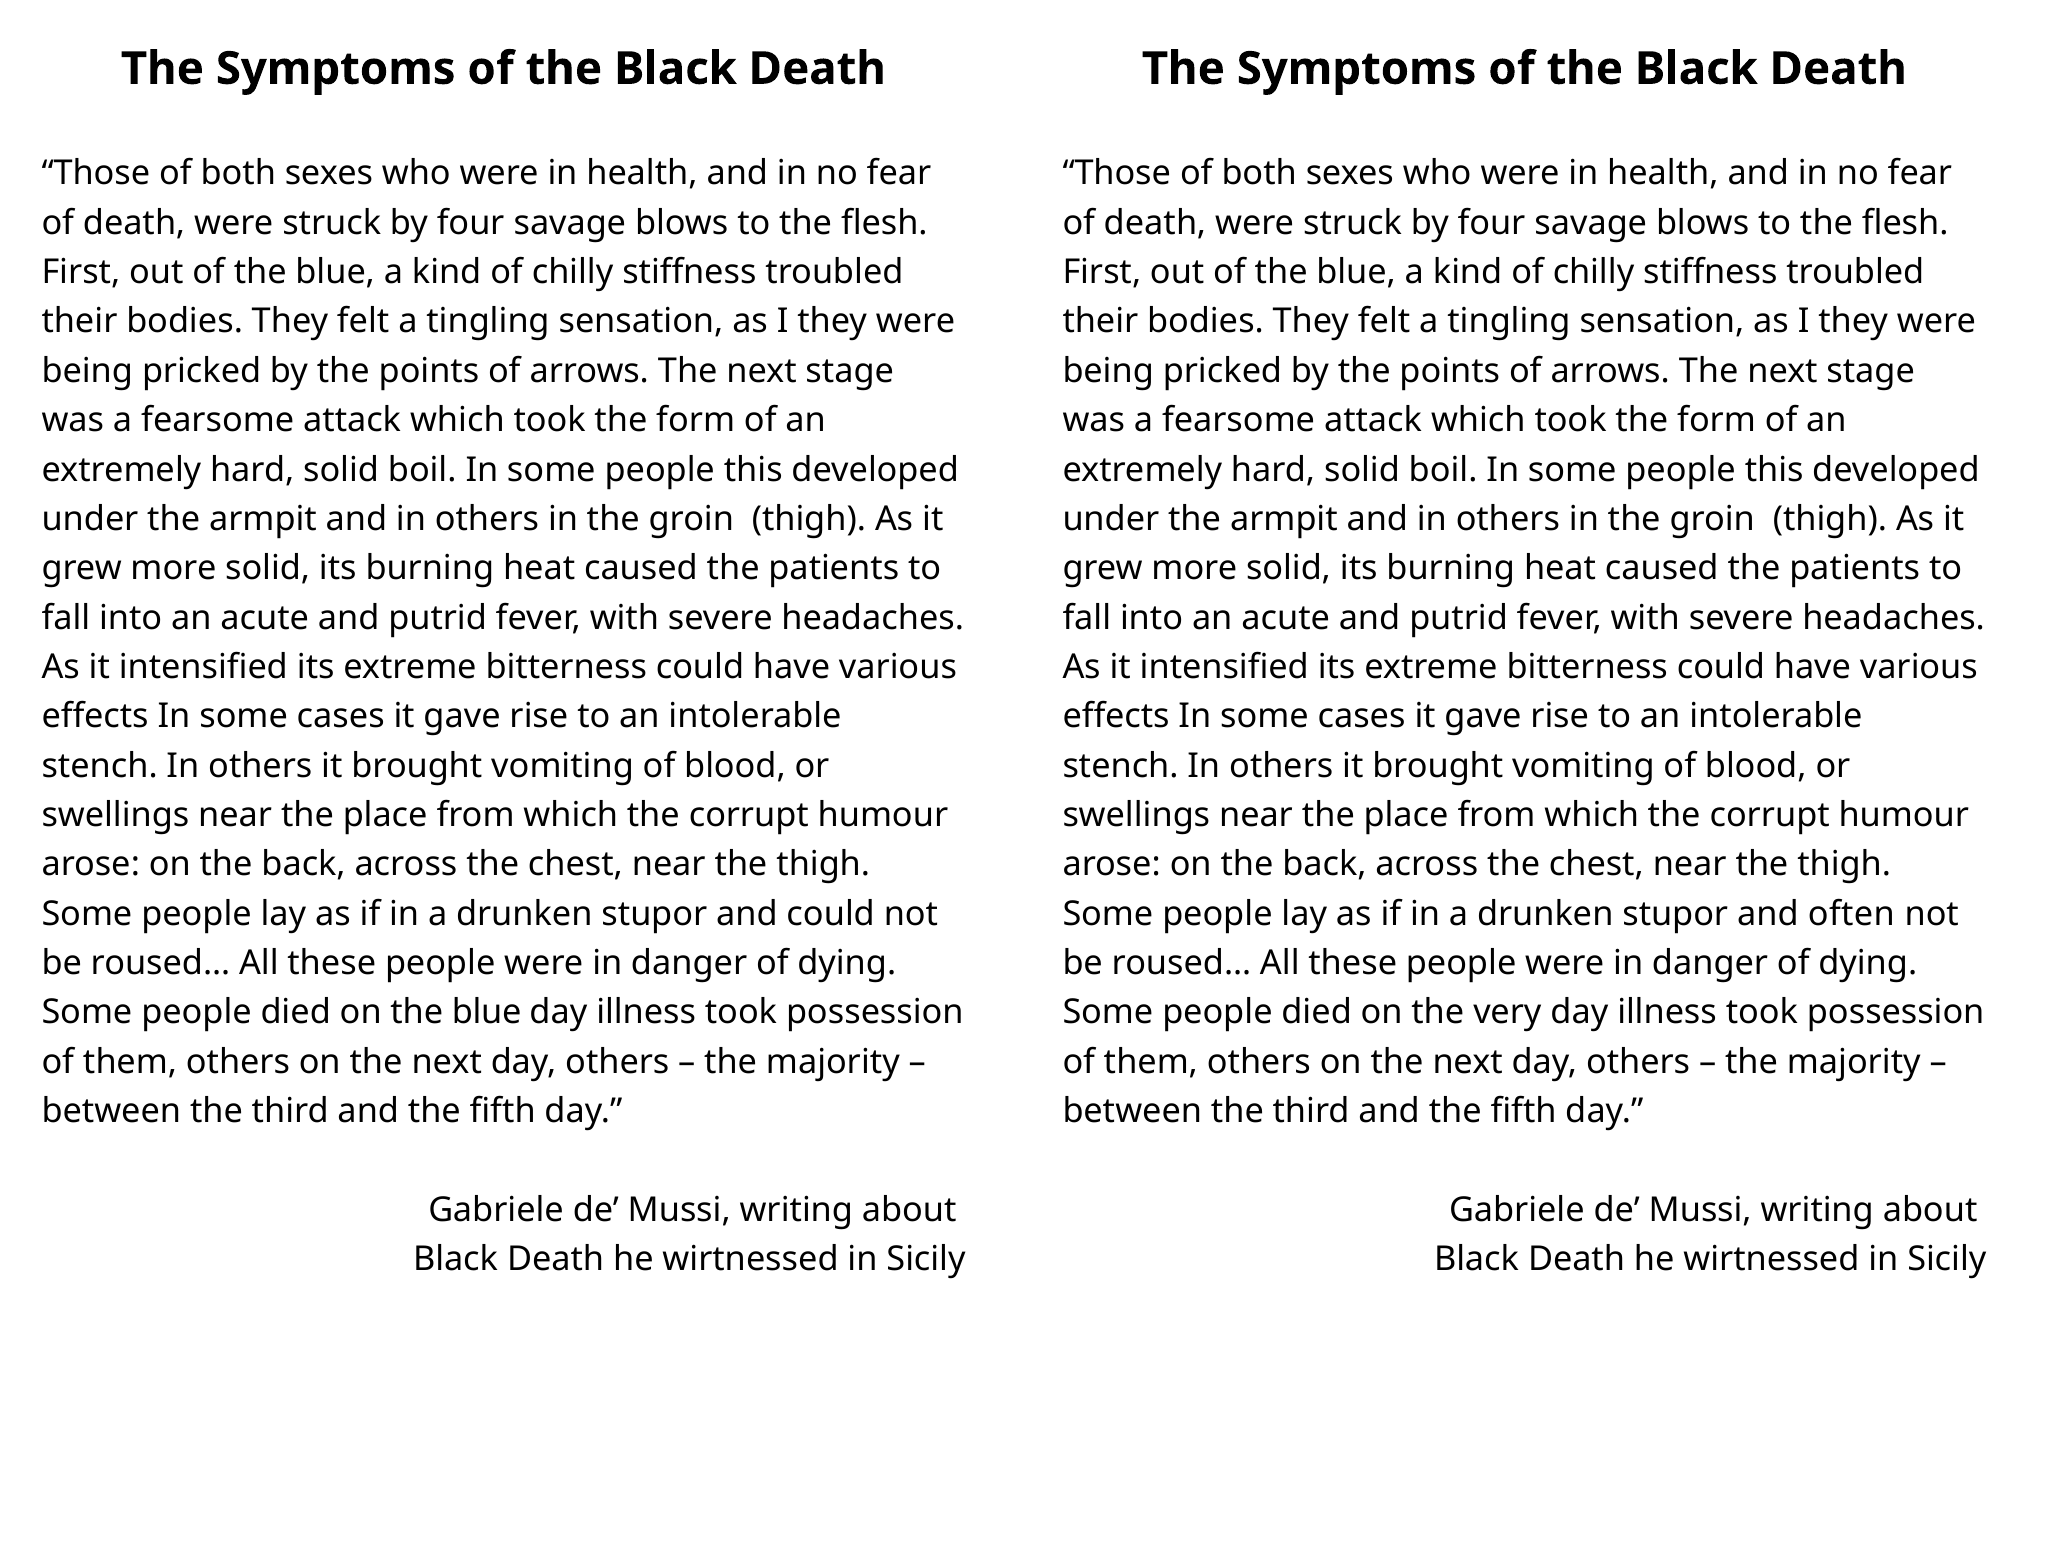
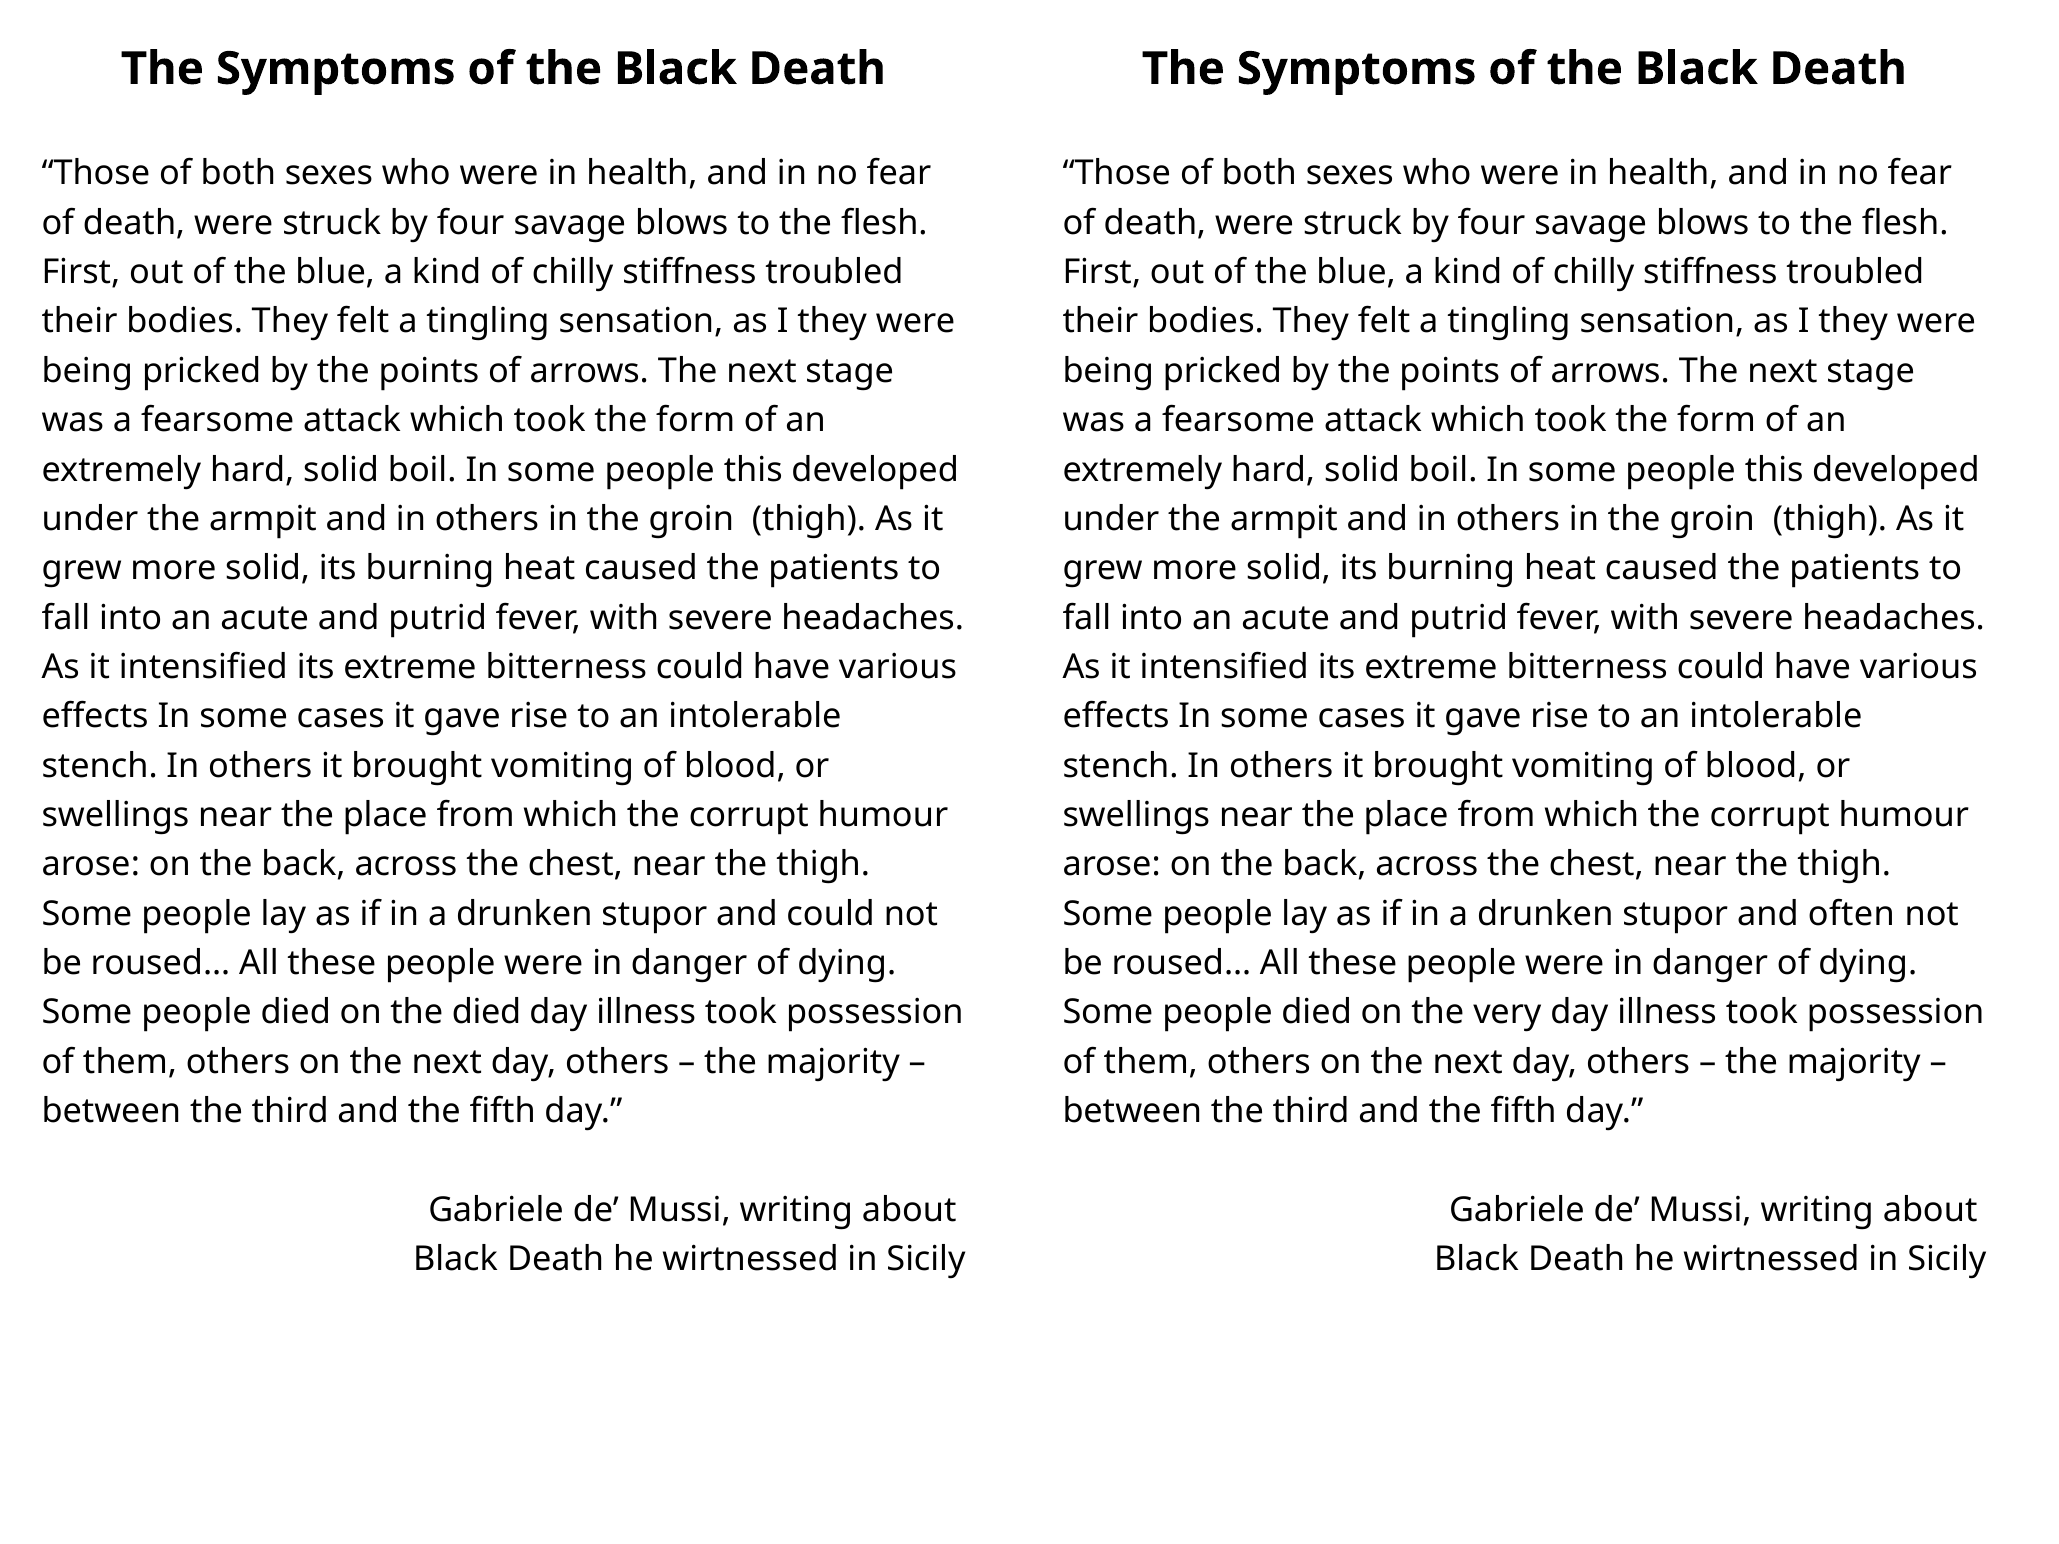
on the blue: blue -> died (487, 1013)
